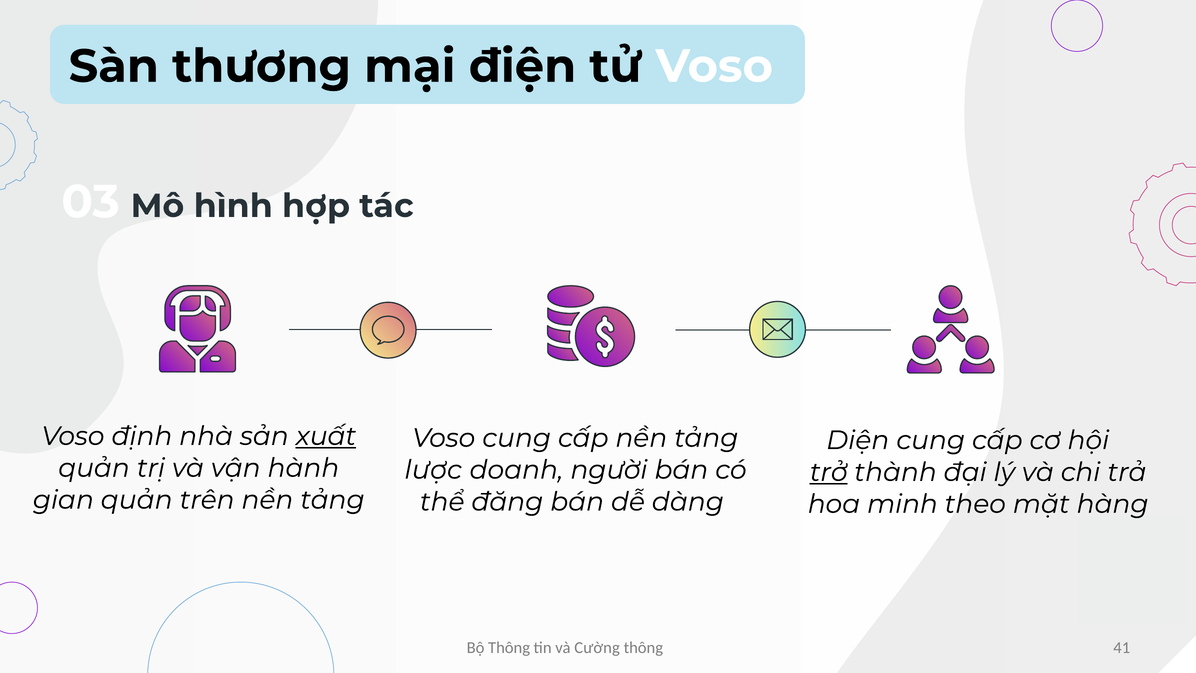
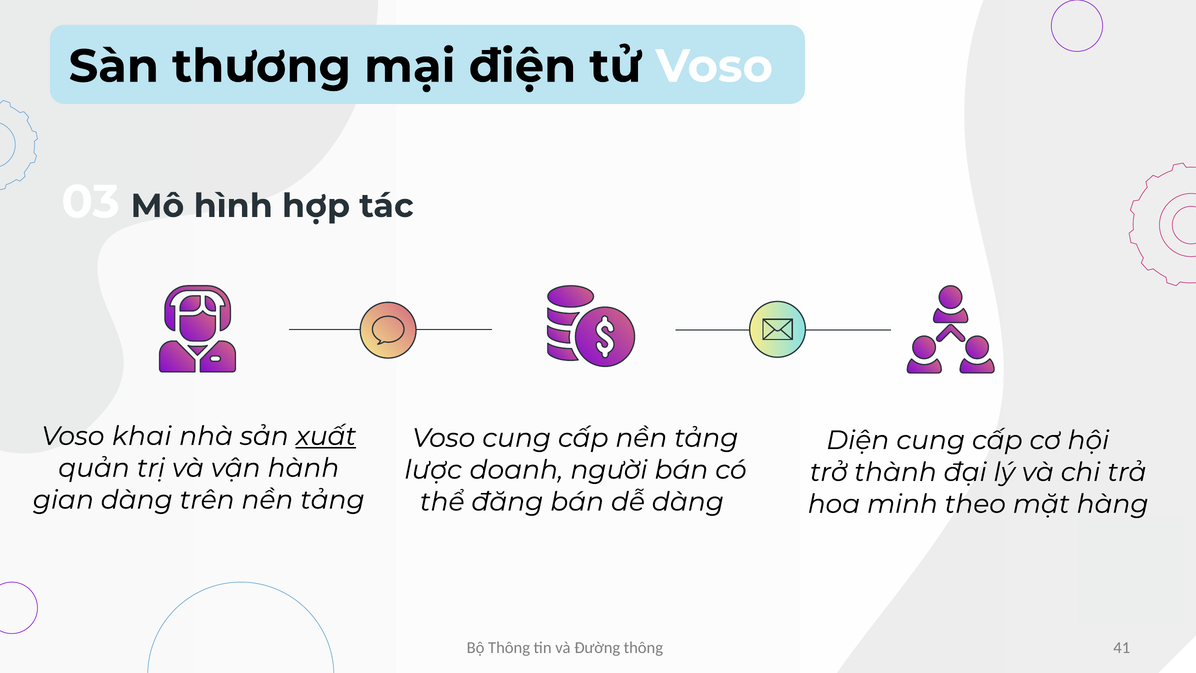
định: định -> khai (142, 436)
trở underline: present -> none (829, 472)
gian quản: quản -> dàng (137, 500)
Cường: Cường -> Đường (597, 648)
